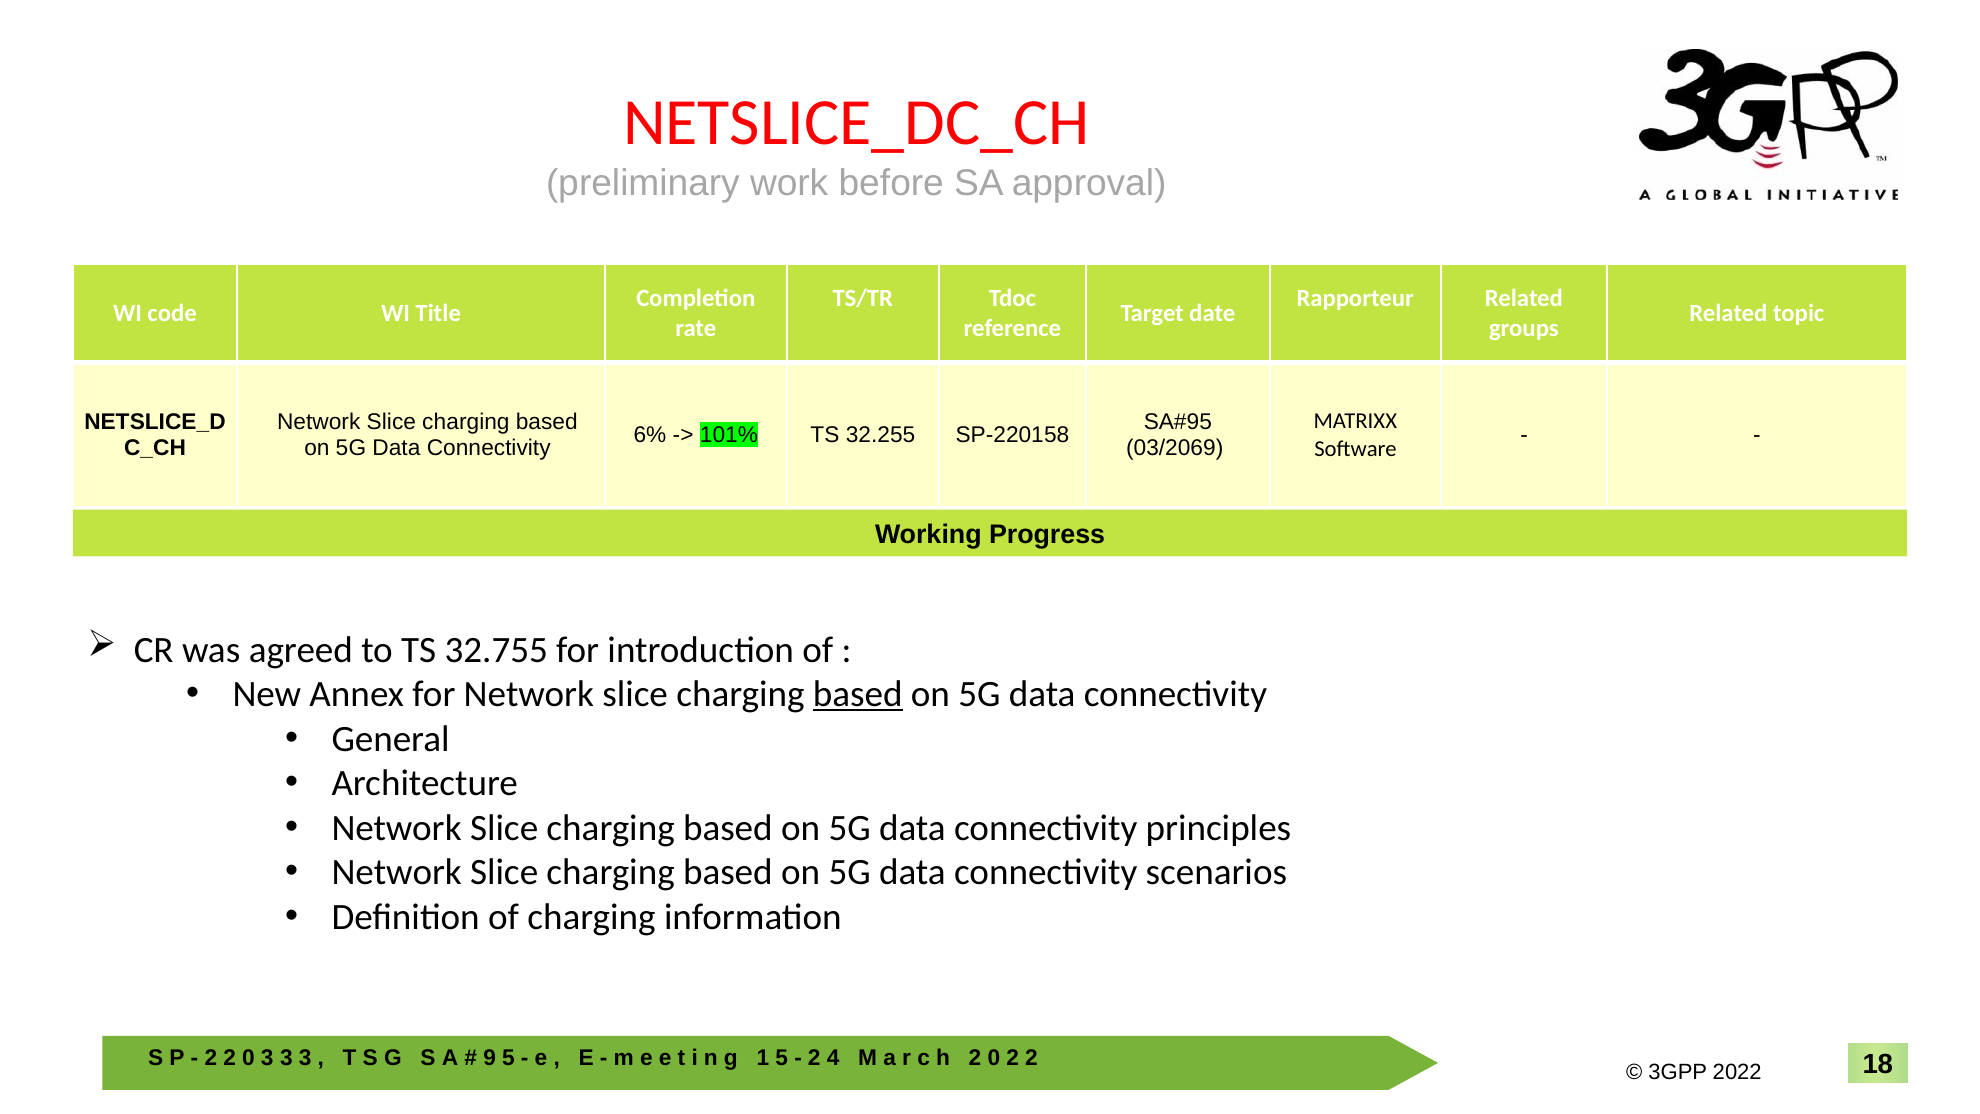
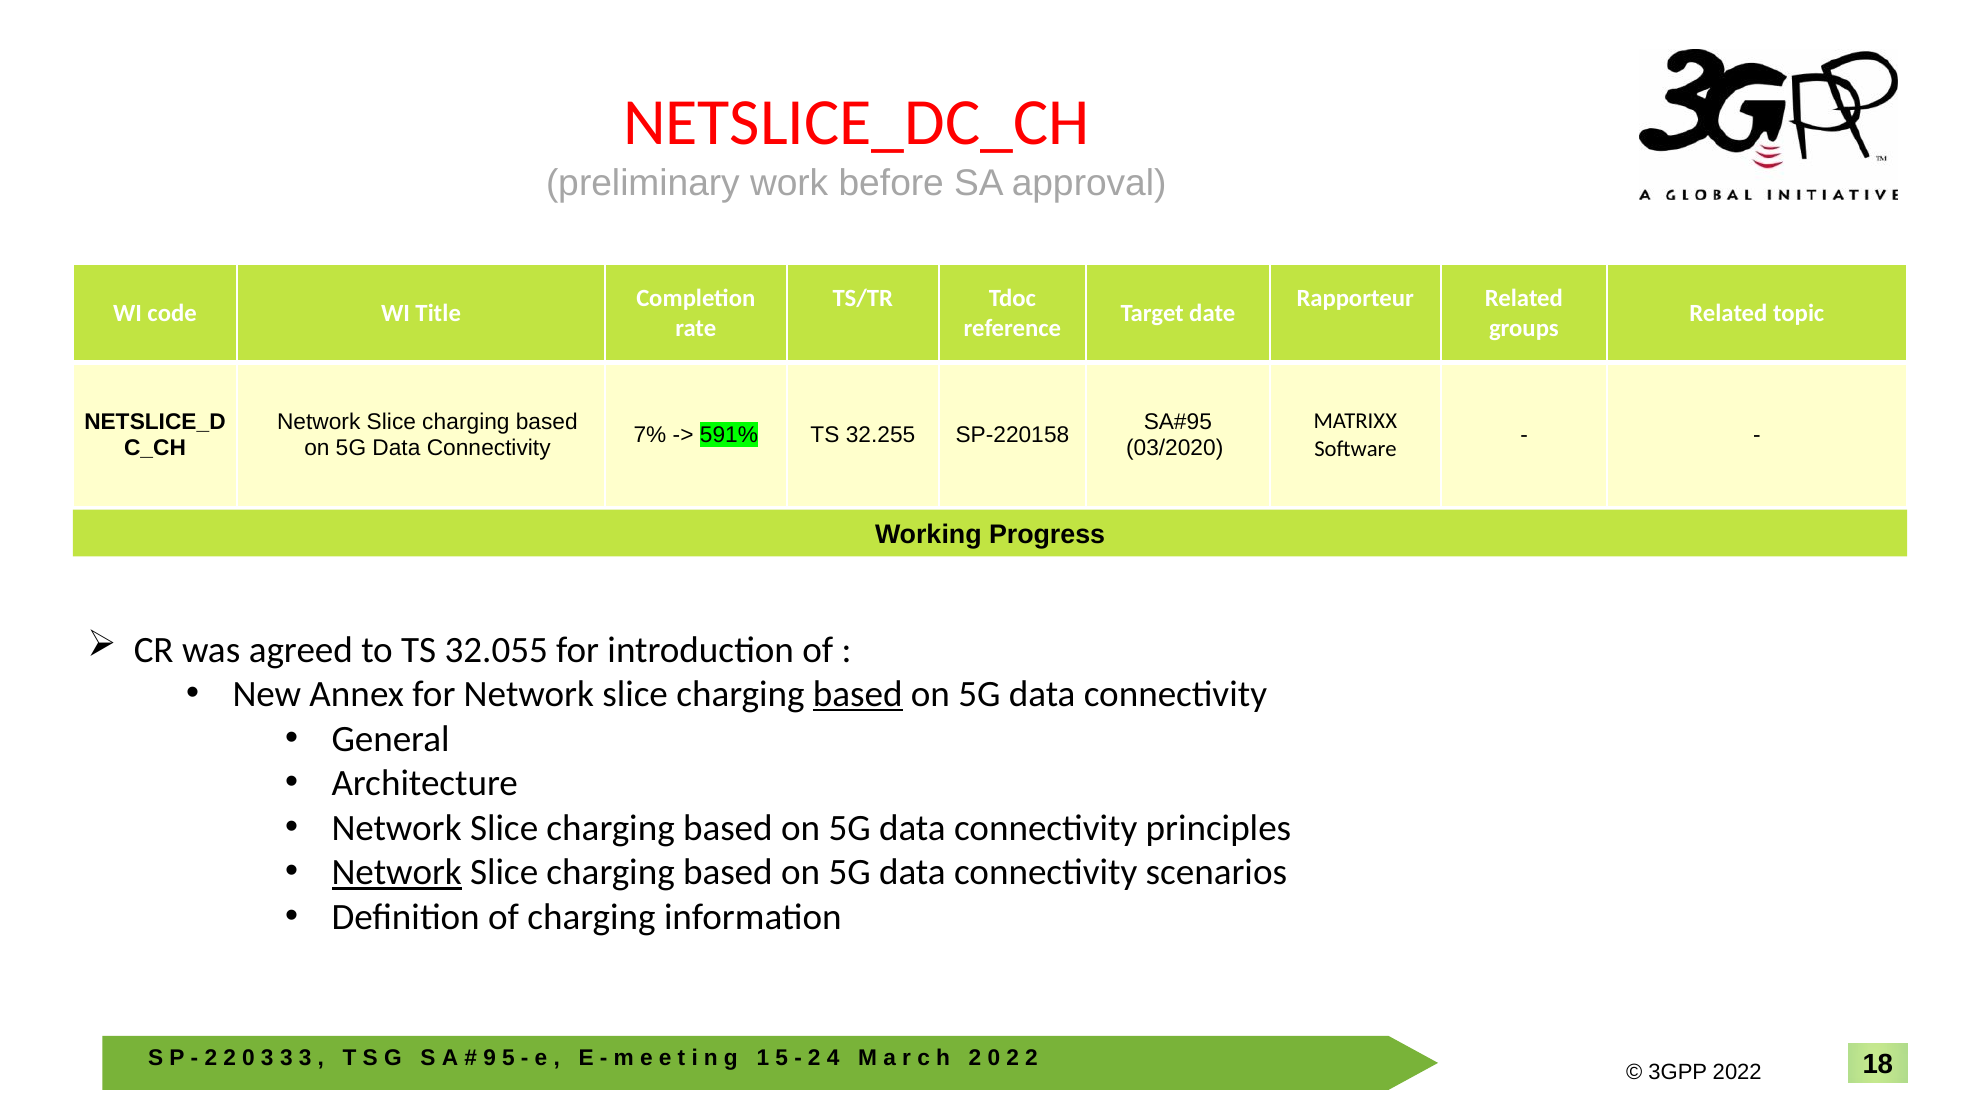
6%: 6% -> 7% (650, 435)
101%: 101% -> 591% (729, 435)
03/2069: 03/2069 -> 03/2020 (1175, 448)
32.755: 32.755 -> 32.055 (496, 650)
Network underline: none -> present (397, 872)
